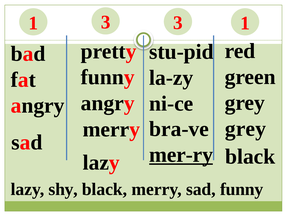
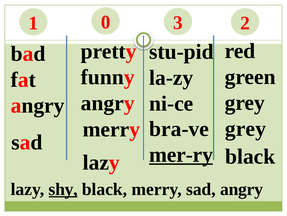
1 3: 3 -> 0 (106, 22)
3 1: 1 -> 2 (245, 23)
shy underline: none -> present (63, 189)
sad funny: funny -> angry (242, 189)
